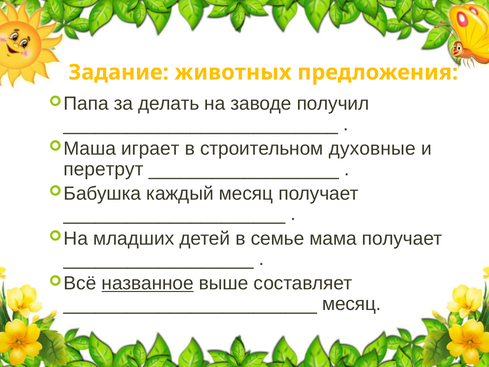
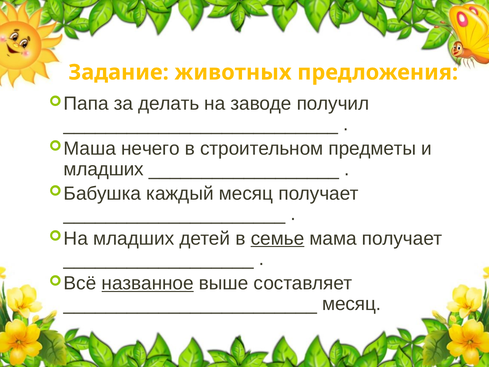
играет: играет -> нечего (150, 148)
духовные: духовные -> предметы (372, 148)
перетрут: перетрут -> младших (104, 169)
семье underline: none -> present (278, 238)
